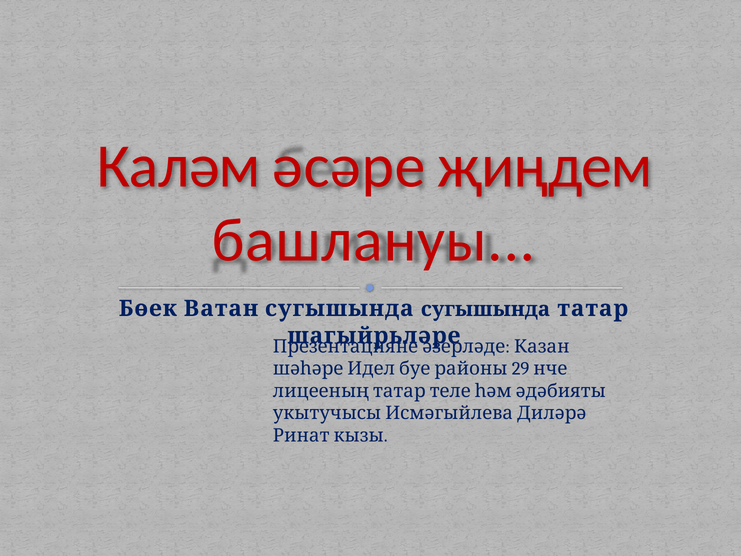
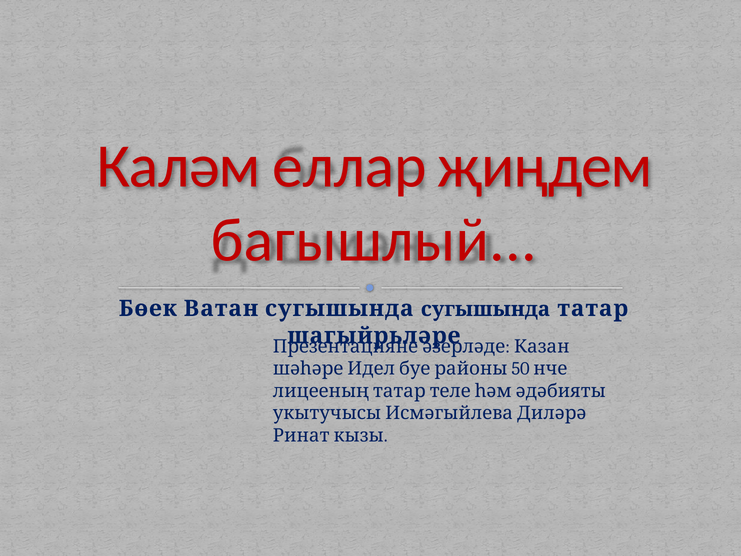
әсәре: әсәре -> еллар (349, 166)
башлануы: башлануы -> багышлый (374, 240)
29: 29 -> 50 (521, 369)
